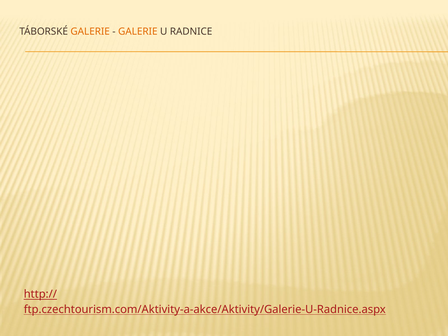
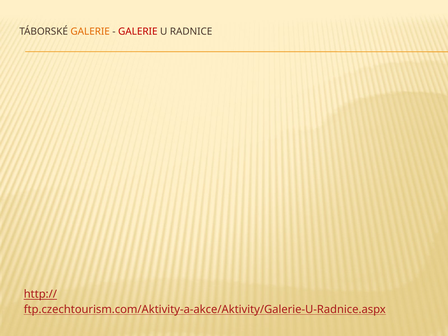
GALERIE colour: orange -> red (138, 32)
